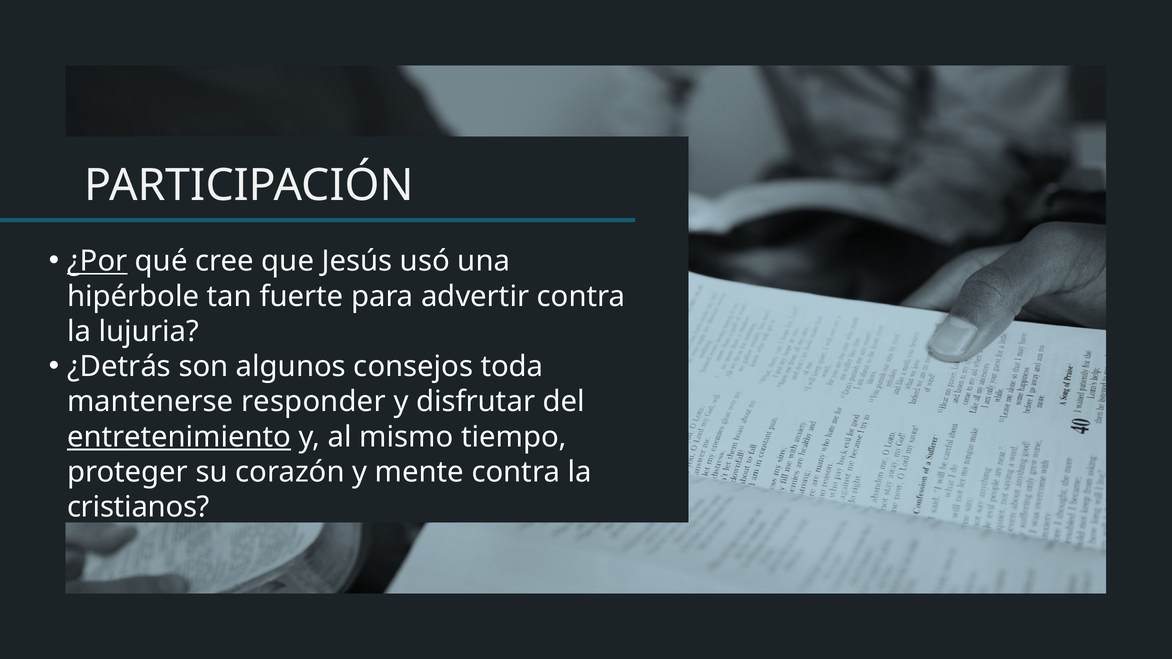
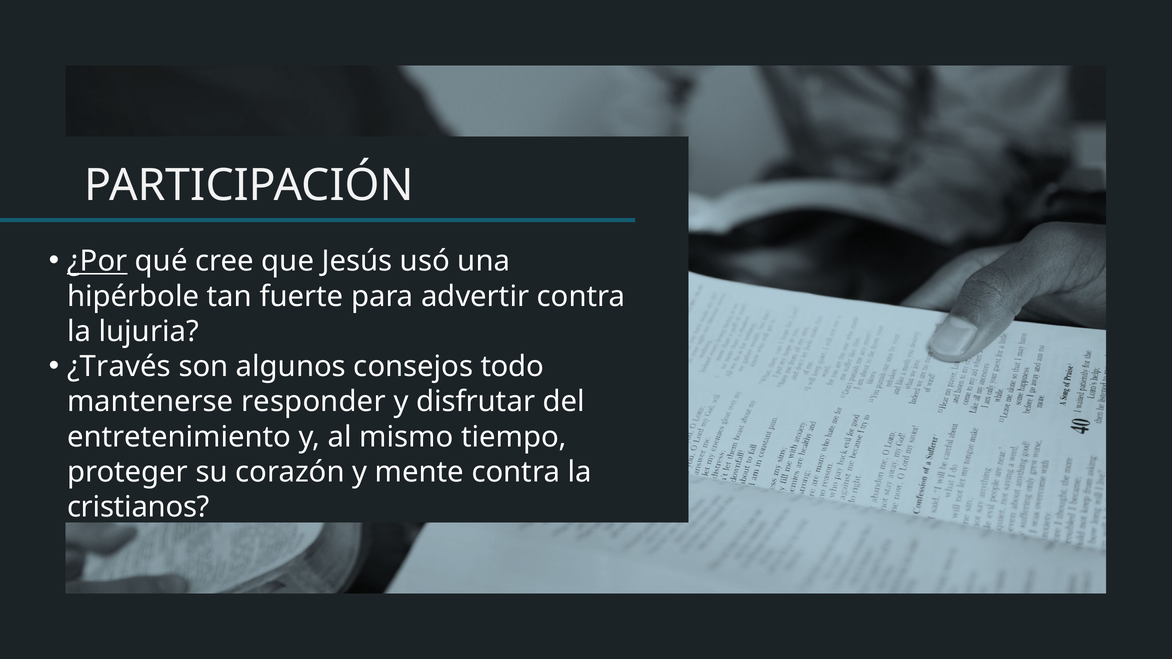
¿Detrás: ¿Detrás -> ¿Través (119, 367)
toda: toda -> todo (512, 367)
entretenimiento underline: present -> none (179, 437)
